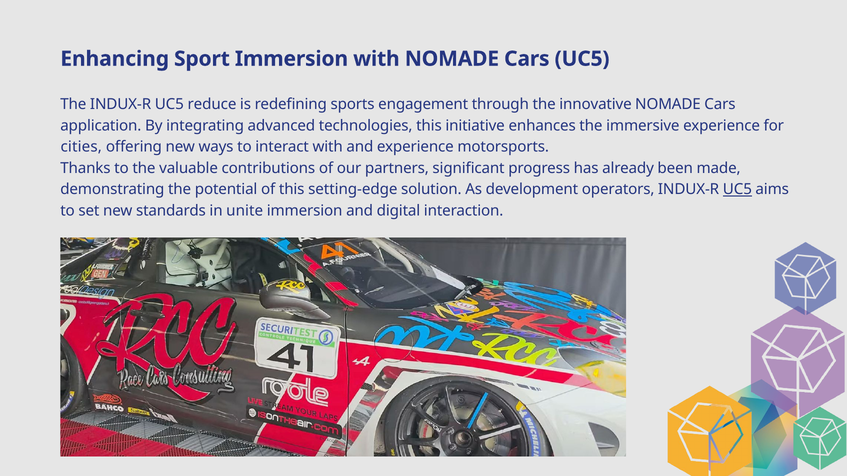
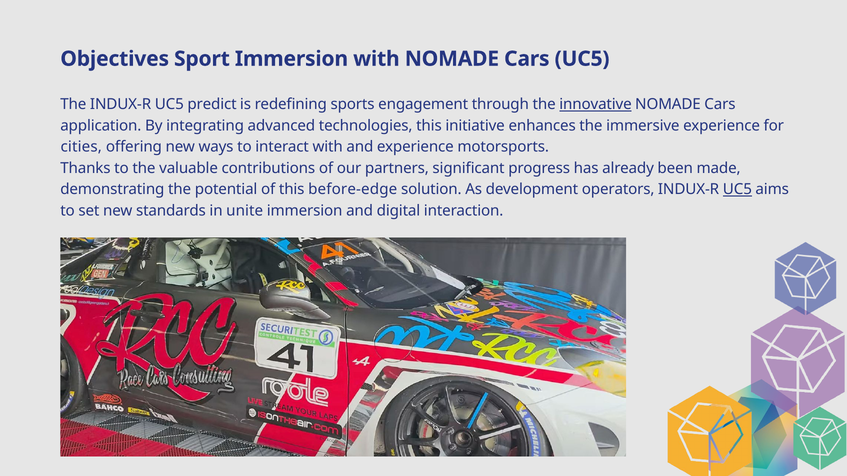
Enhancing: Enhancing -> Objectives (115, 59)
reduce: reduce -> predict (212, 104)
innovative underline: none -> present (596, 104)
setting-edge: setting-edge -> before-edge (353, 189)
